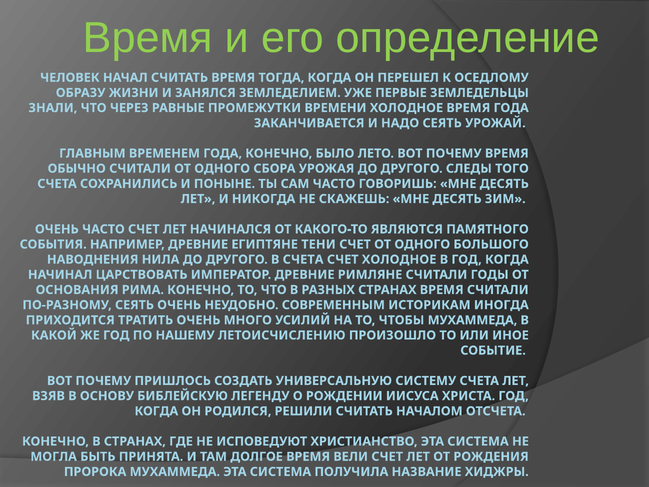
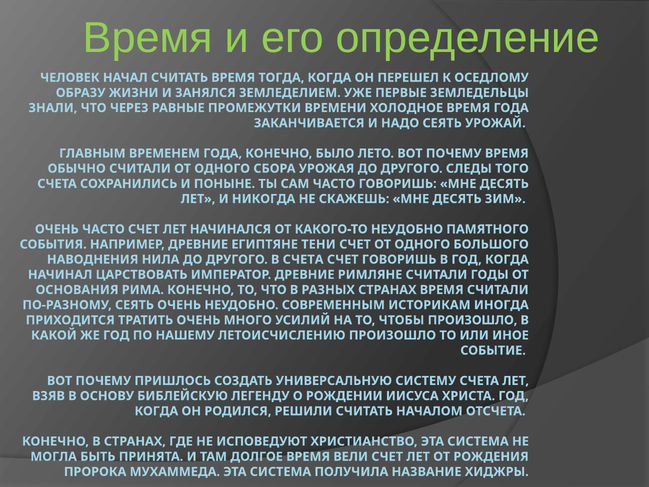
КАКОГО-ТО ЯВЛЯЮТСЯ: ЯВЛЯЮТСЯ -> НЕУДОБНО (407, 229)
СЧЕТ ХОЛОДНОЕ: ХОЛОДНОЕ -> ГОВОРИШЬ (399, 259)
ЧТОБЫ МУХАММЕДА: МУХАММЕДА -> ПРОИЗОШЛО (472, 320)
